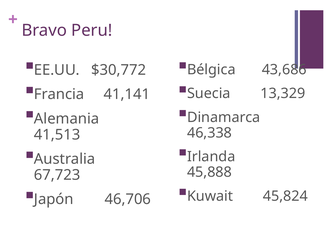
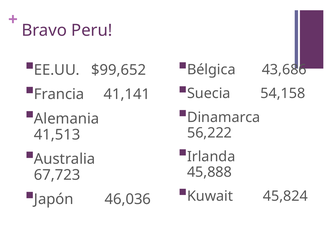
$30,772: $30,772 -> $99,652 (119, 70)
13,329: 13,329 -> 54,158 (283, 94)
46,338: 46,338 -> 56,222 (209, 133)
46,706: 46,706 -> 46,036 (128, 200)
